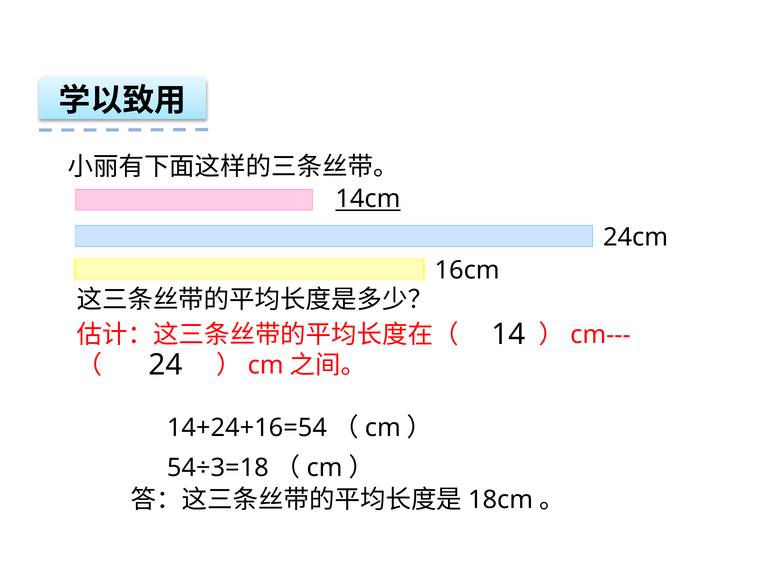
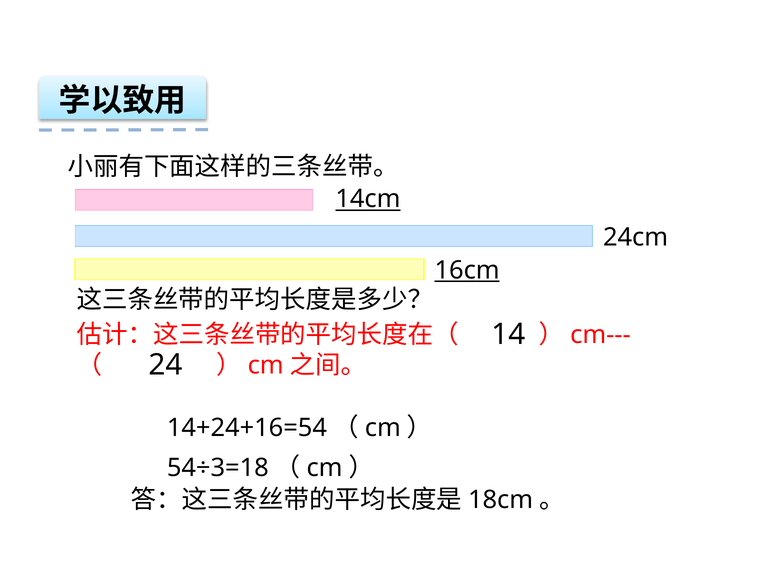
16cm underline: none -> present (467, 270)
